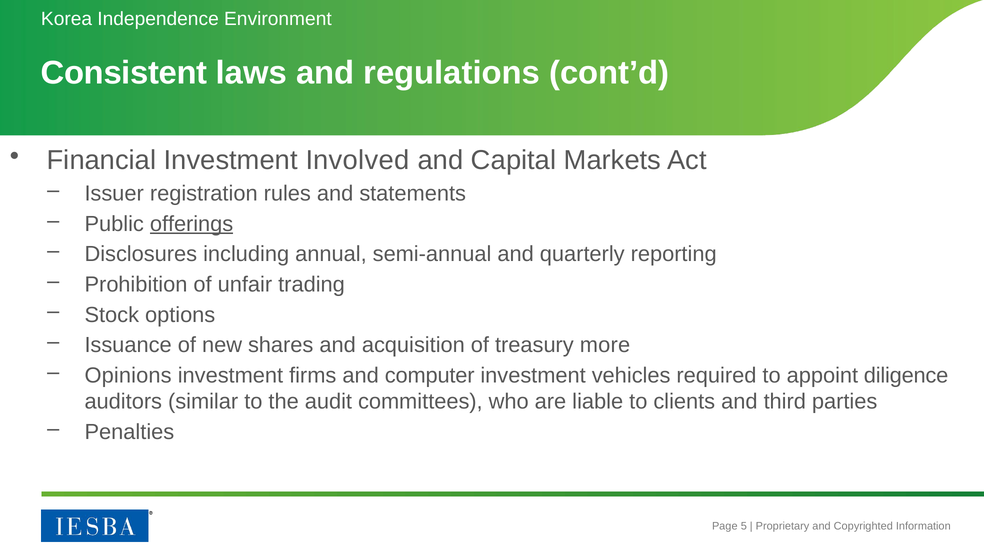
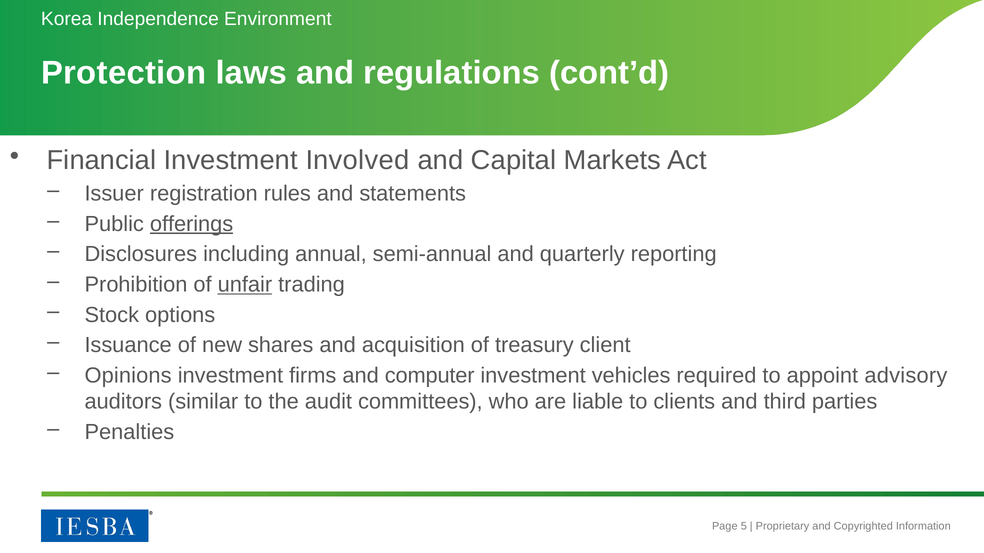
Consistent: Consistent -> Protection (124, 73)
unfair underline: none -> present (245, 285)
more: more -> client (605, 345)
diligence: diligence -> advisory (906, 376)
